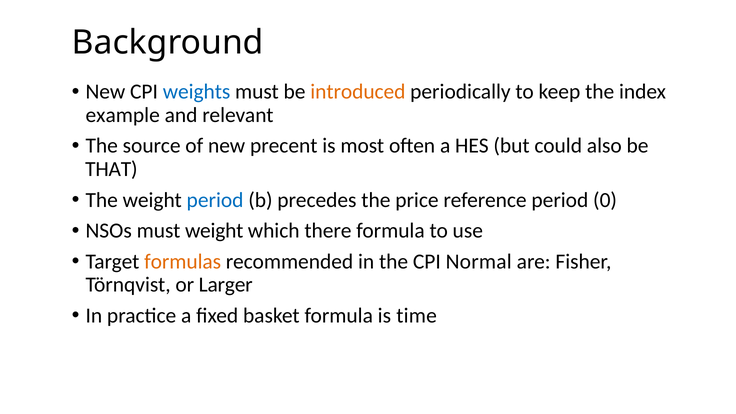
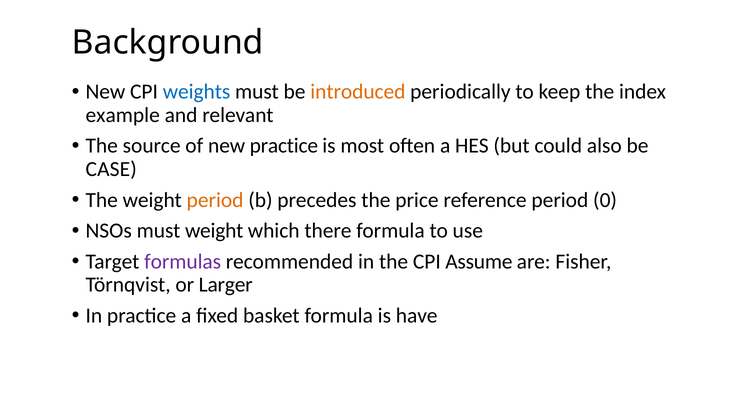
new precent: precent -> practice (284, 146)
THAT: THAT -> CASE (111, 169)
period colour: blue -> orange (215, 200)
formulas colour: orange -> purple (183, 262)
Normal: Normal -> Assume (479, 262)
time: time -> have (417, 316)
